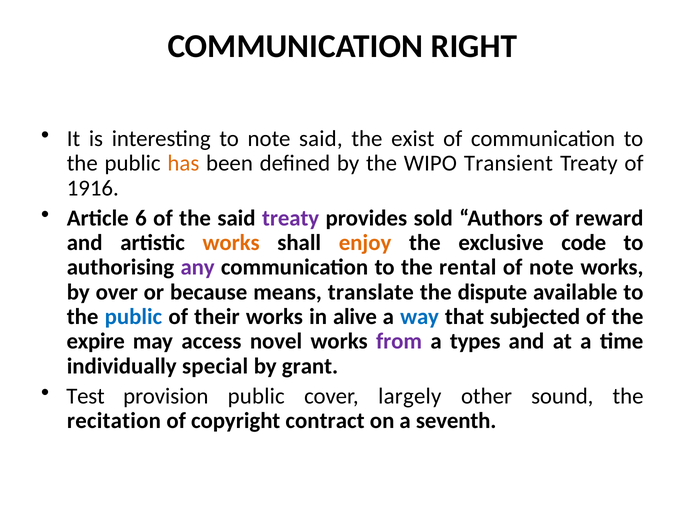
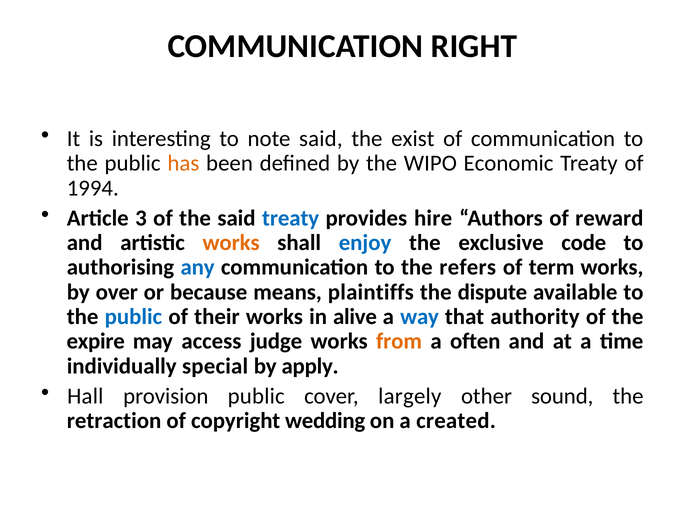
Transient: Transient -> Economic (509, 163)
1916: 1916 -> 1994 (93, 188)
6: 6 -> 3 (141, 218)
treaty colour: purple -> blue (291, 218)
sold: sold -> hire (433, 218)
enjoy colour: orange -> blue (365, 243)
any colour: purple -> blue (198, 267)
rental: rental -> refers (468, 267)
of note: note -> term (552, 267)
translate: translate -> plaintiffs (371, 292)
subjected: subjected -> authority (535, 317)
novel: novel -> judge (276, 341)
from colour: purple -> orange (399, 341)
types: types -> often (475, 341)
grant: grant -> apply (310, 366)
Test: Test -> Hall (85, 396)
recitation: recitation -> retraction (114, 421)
contract: contract -> wedding (325, 421)
seventh: seventh -> created (456, 421)
